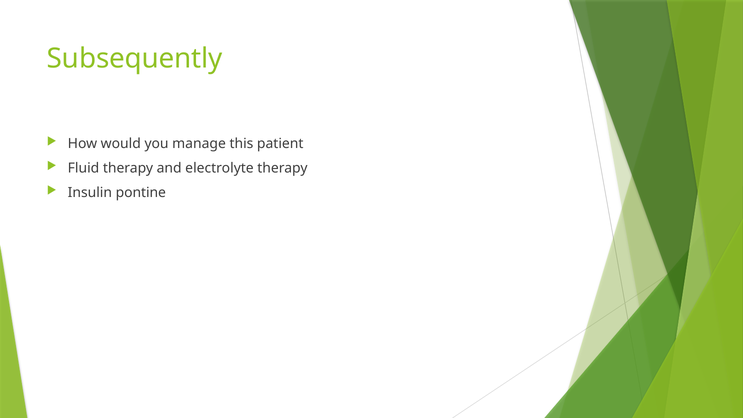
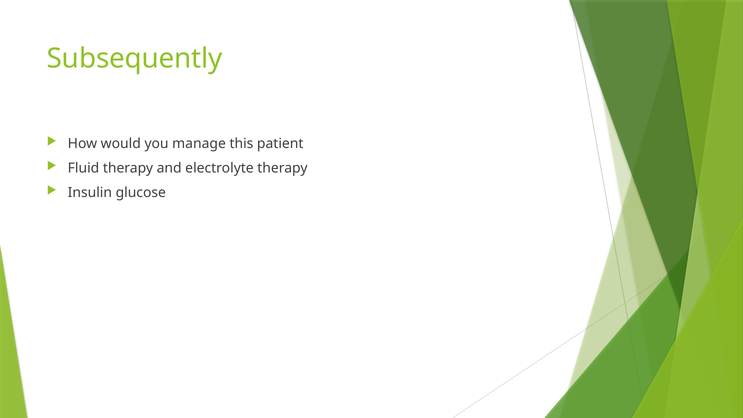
pontine: pontine -> glucose (141, 193)
